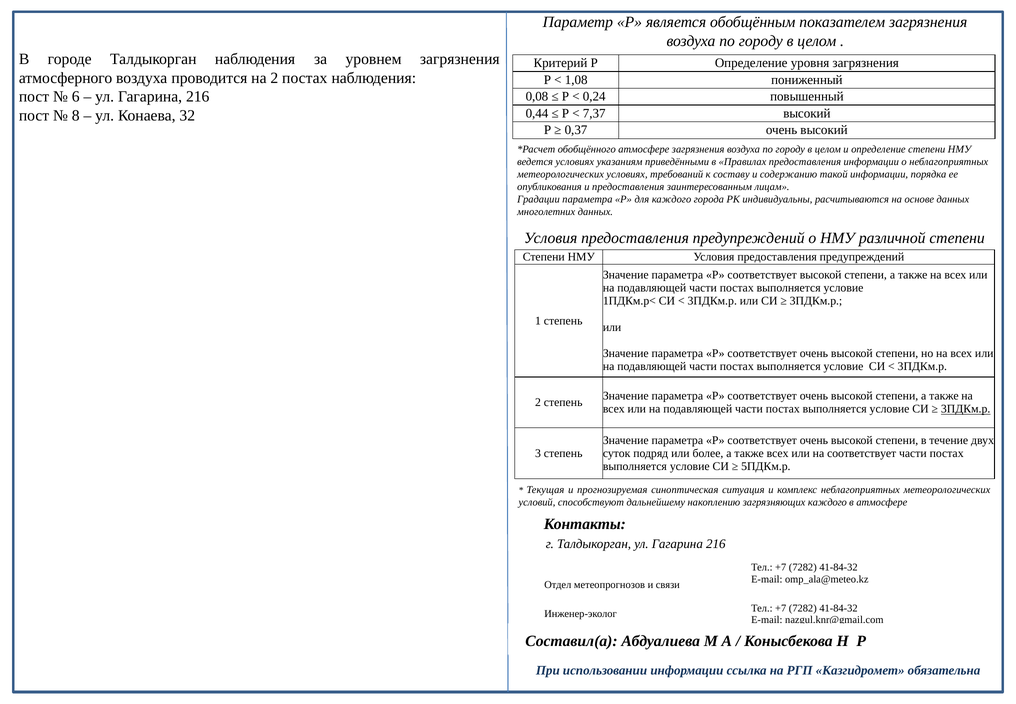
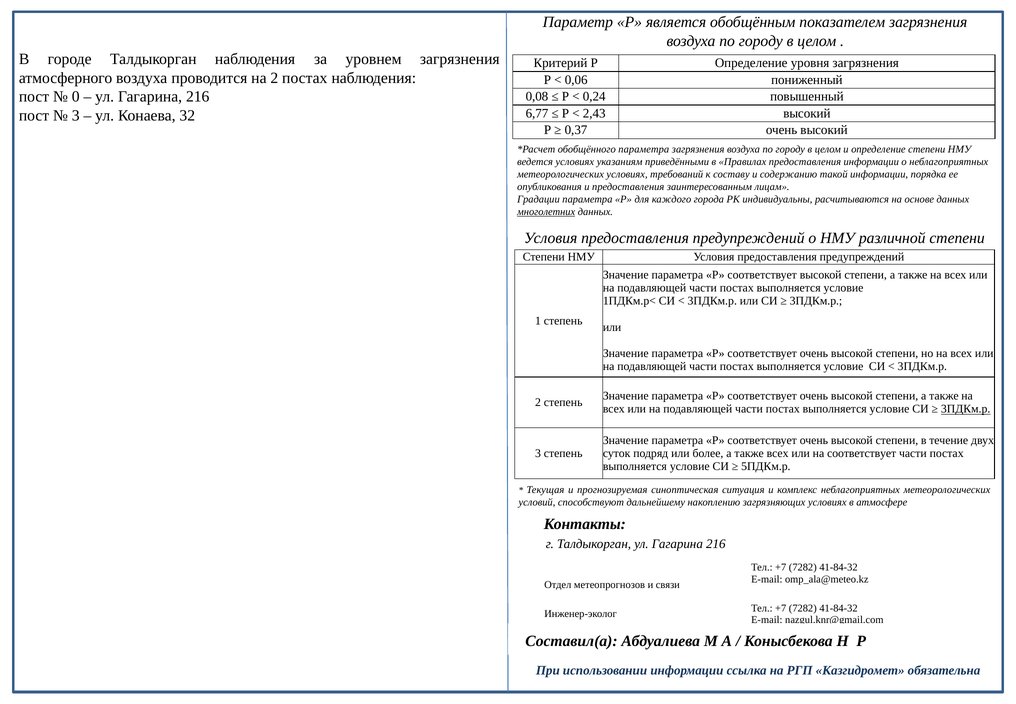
1,08: 1,08 -> 0,06 (576, 80)
6: 6 -> 0 (76, 97)
0,44: 0,44 -> 6,77 (537, 113)
7,37: 7,37 -> 2,43 (594, 113)
8: 8 -> 3 (76, 115)
обобщённого атмосфере: атмосфере -> параметра (644, 149)
многолетних underline: none -> present (546, 212)
загрязняющих каждого: каждого -> условиях (827, 502)
